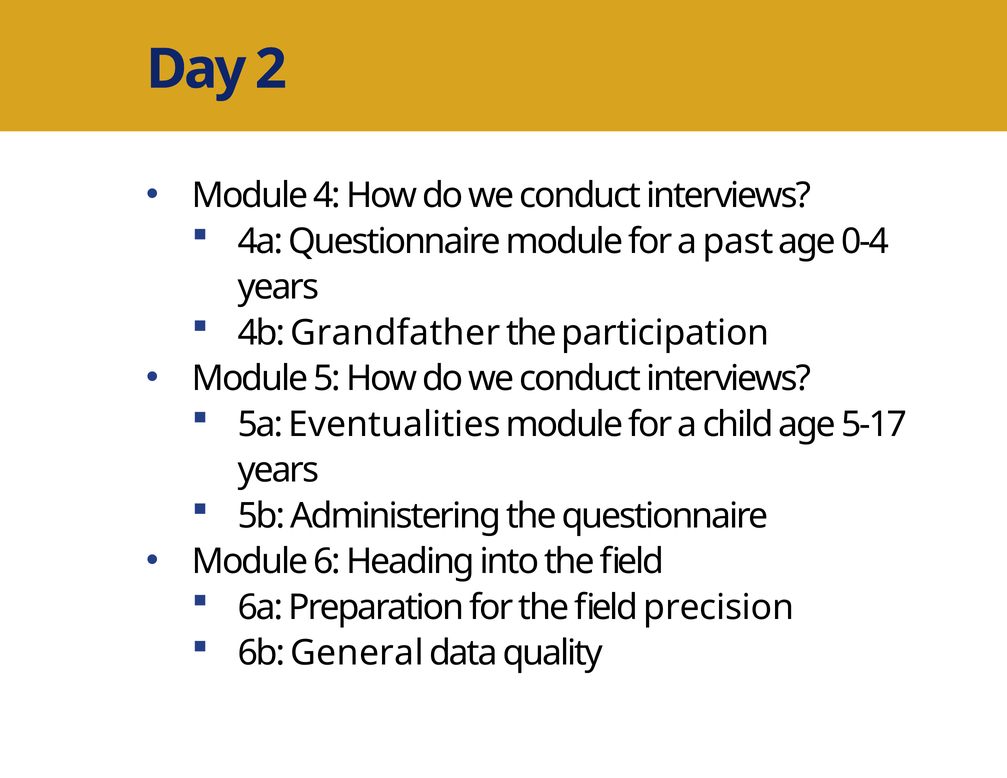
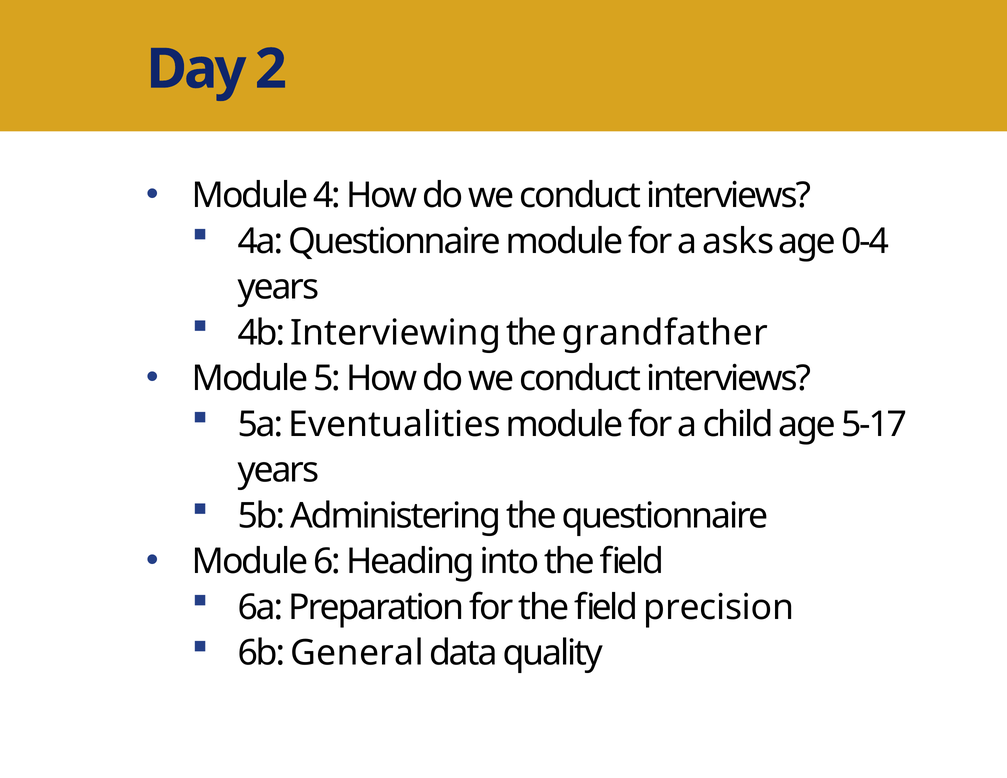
past: past -> asks (738, 241)
Grandfather: Grandfather -> Interviewing (396, 333)
participation: participation -> grandfather (665, 333)
